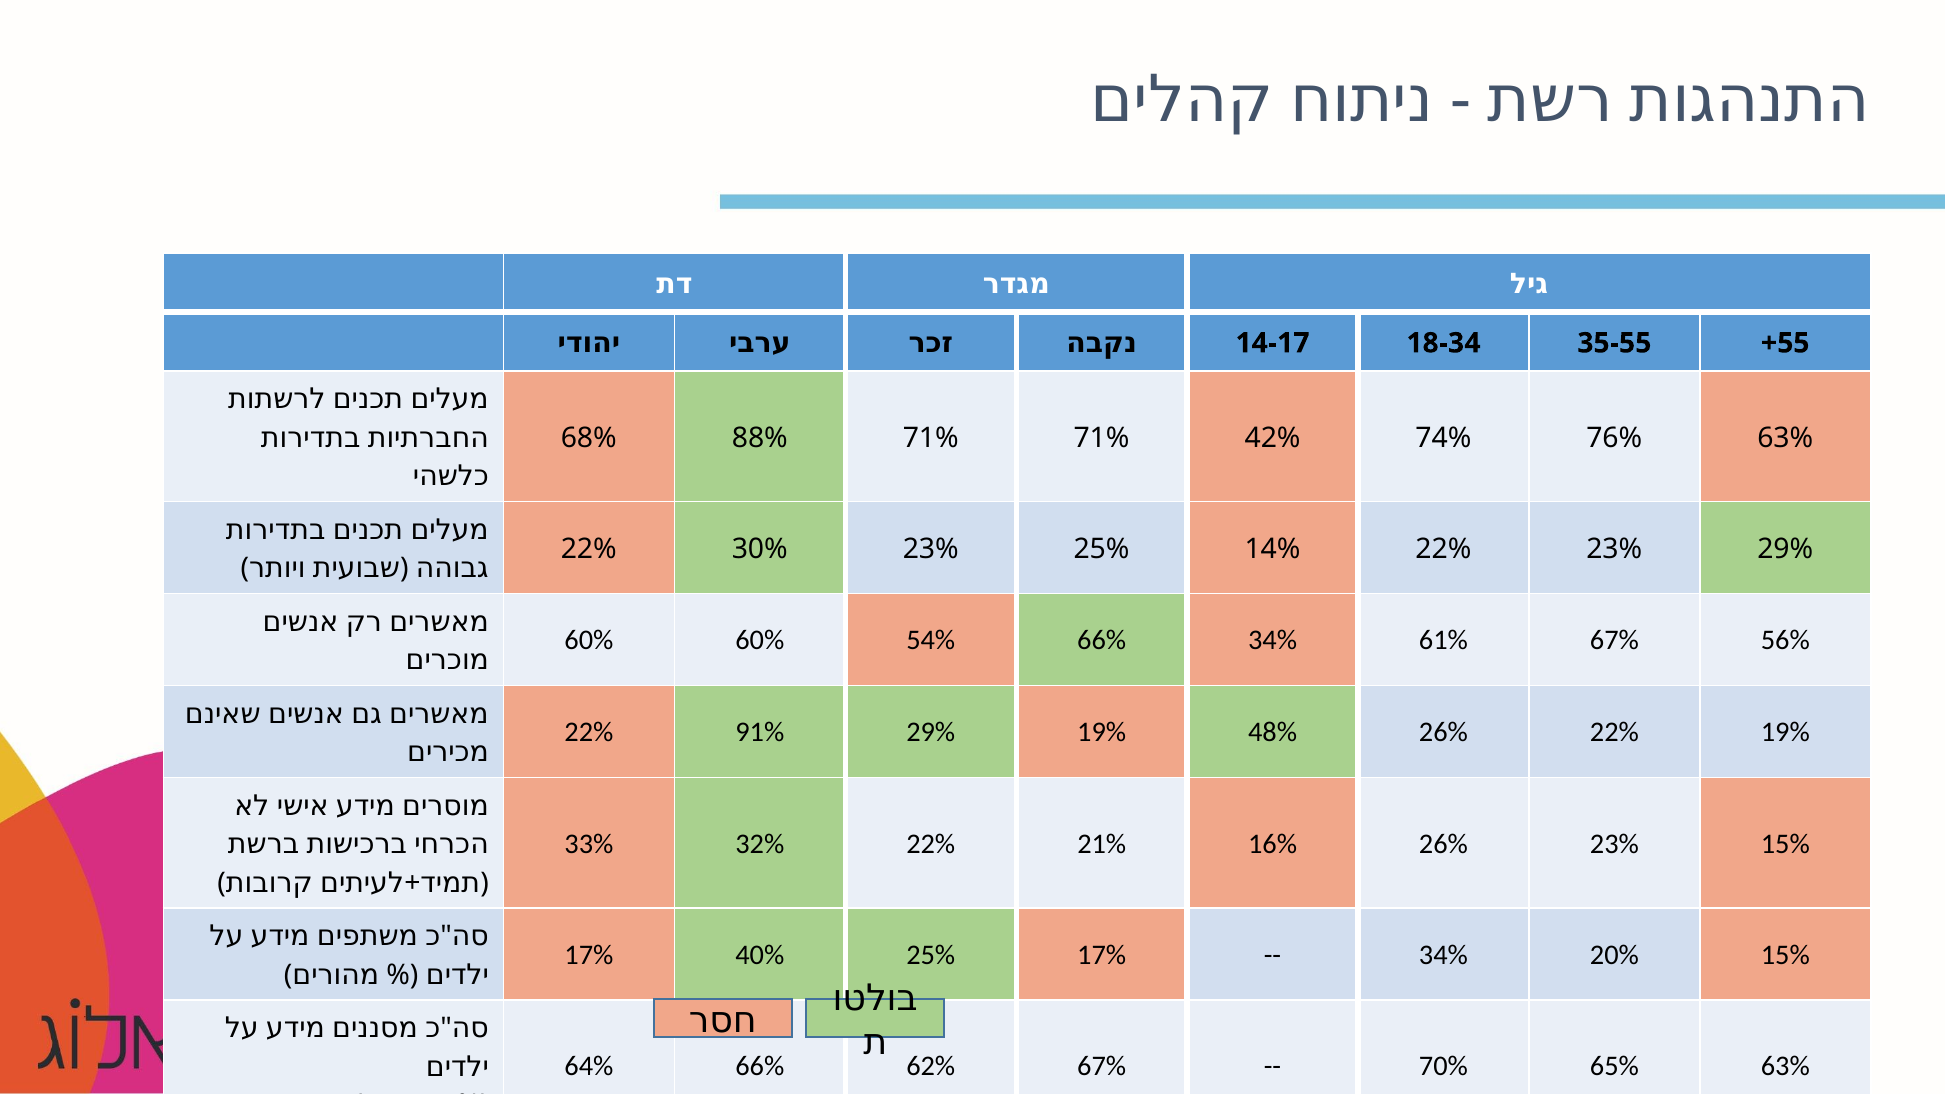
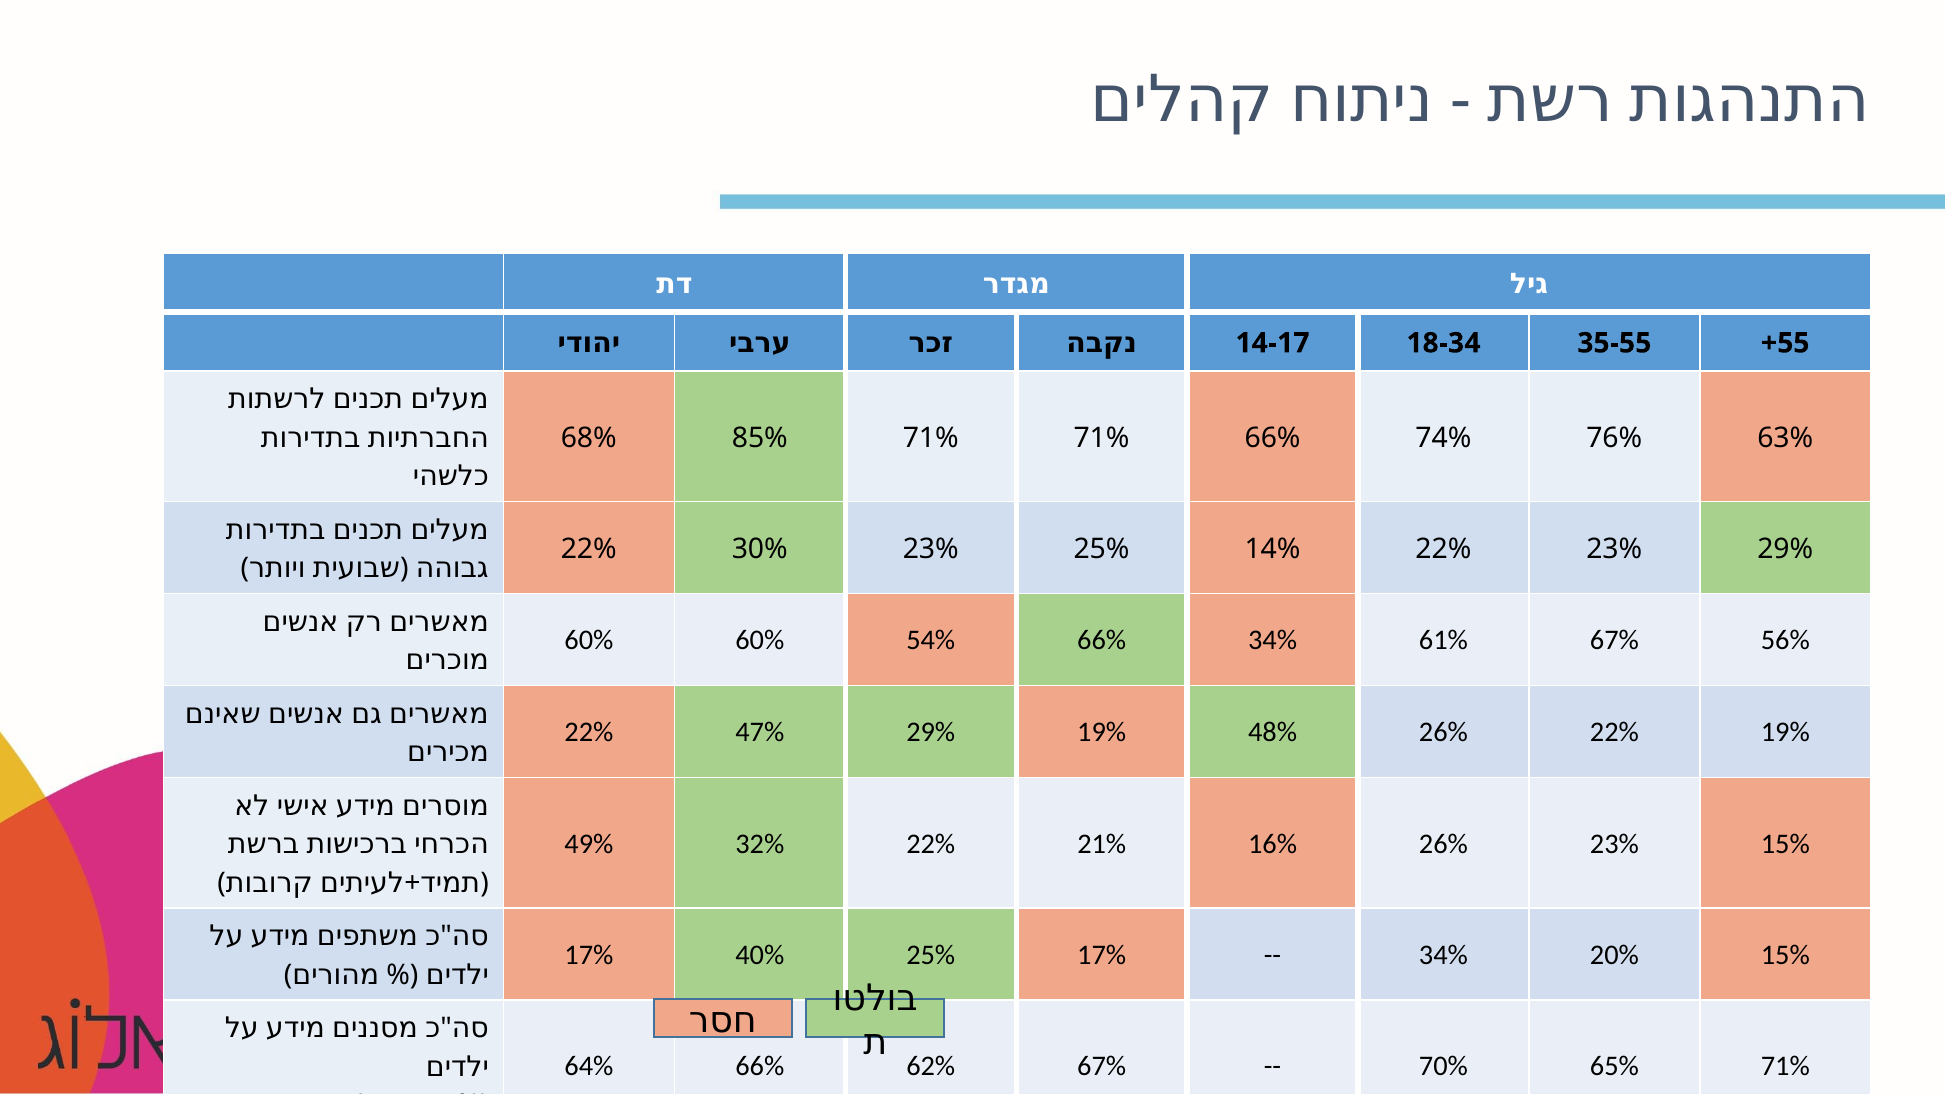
88%: 88% -> 85% (760, 438)
71% 42%: 42% -> 66% (1273, 438)
91%: 91% -> 47% (760, 732)
33%: 33% -> 49% (589, 844)
65% 63%: 63% -> 71% (1785, 1066)
